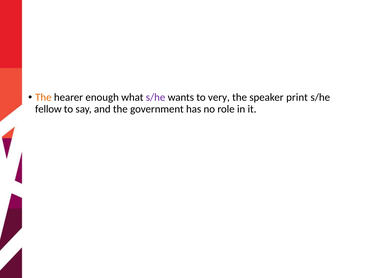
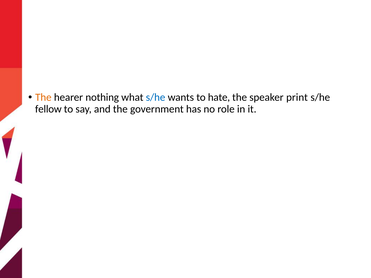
enough: enough -> nothing (102, 98)
s/he colour: purple -> blue (156, 98)
very: very -> hate (219, 98)
